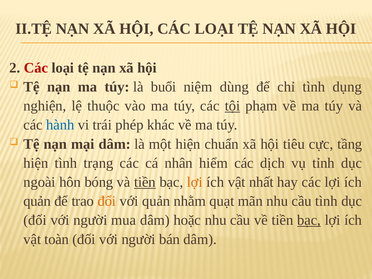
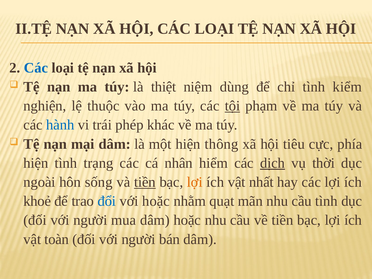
Các colour: red -> blue (36, 68)
buổi: buổi -> thiệt (164, 87)
dụng: dụng -> kiểm (347, 87)
chuẩn: chuẩn -> thông (221, 144)
tầng: tầng -> phía (350, 144)
dịch underline: none -> present (273, 163)
tỉnh: tỉnh -> thời (324, 163)
bóng: bóng -> sống (99, 182)
quản: quản -> khoẻ (37, 201)
đổi colour: orange -> blue (107, 201)
với quản: quản -> hoặc (156, 201)
bạc underline: present -> none (309, 220)
